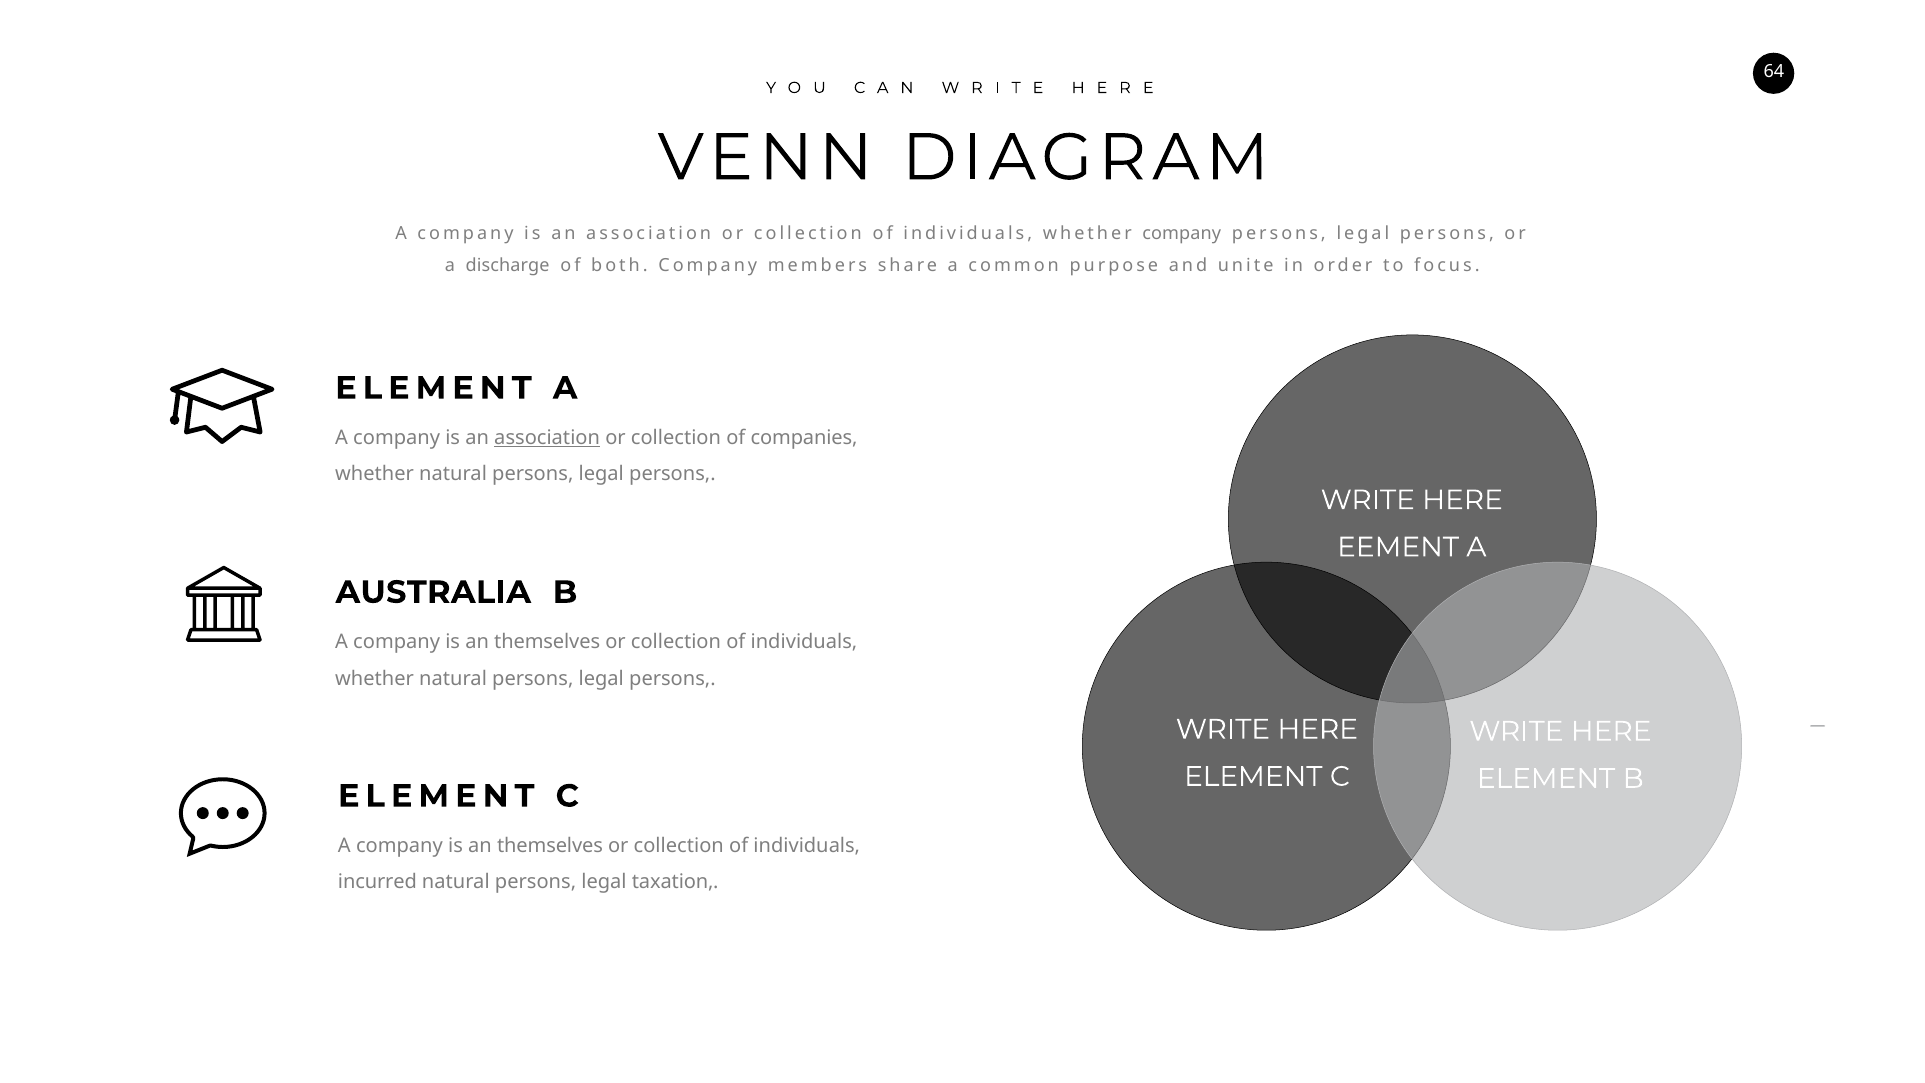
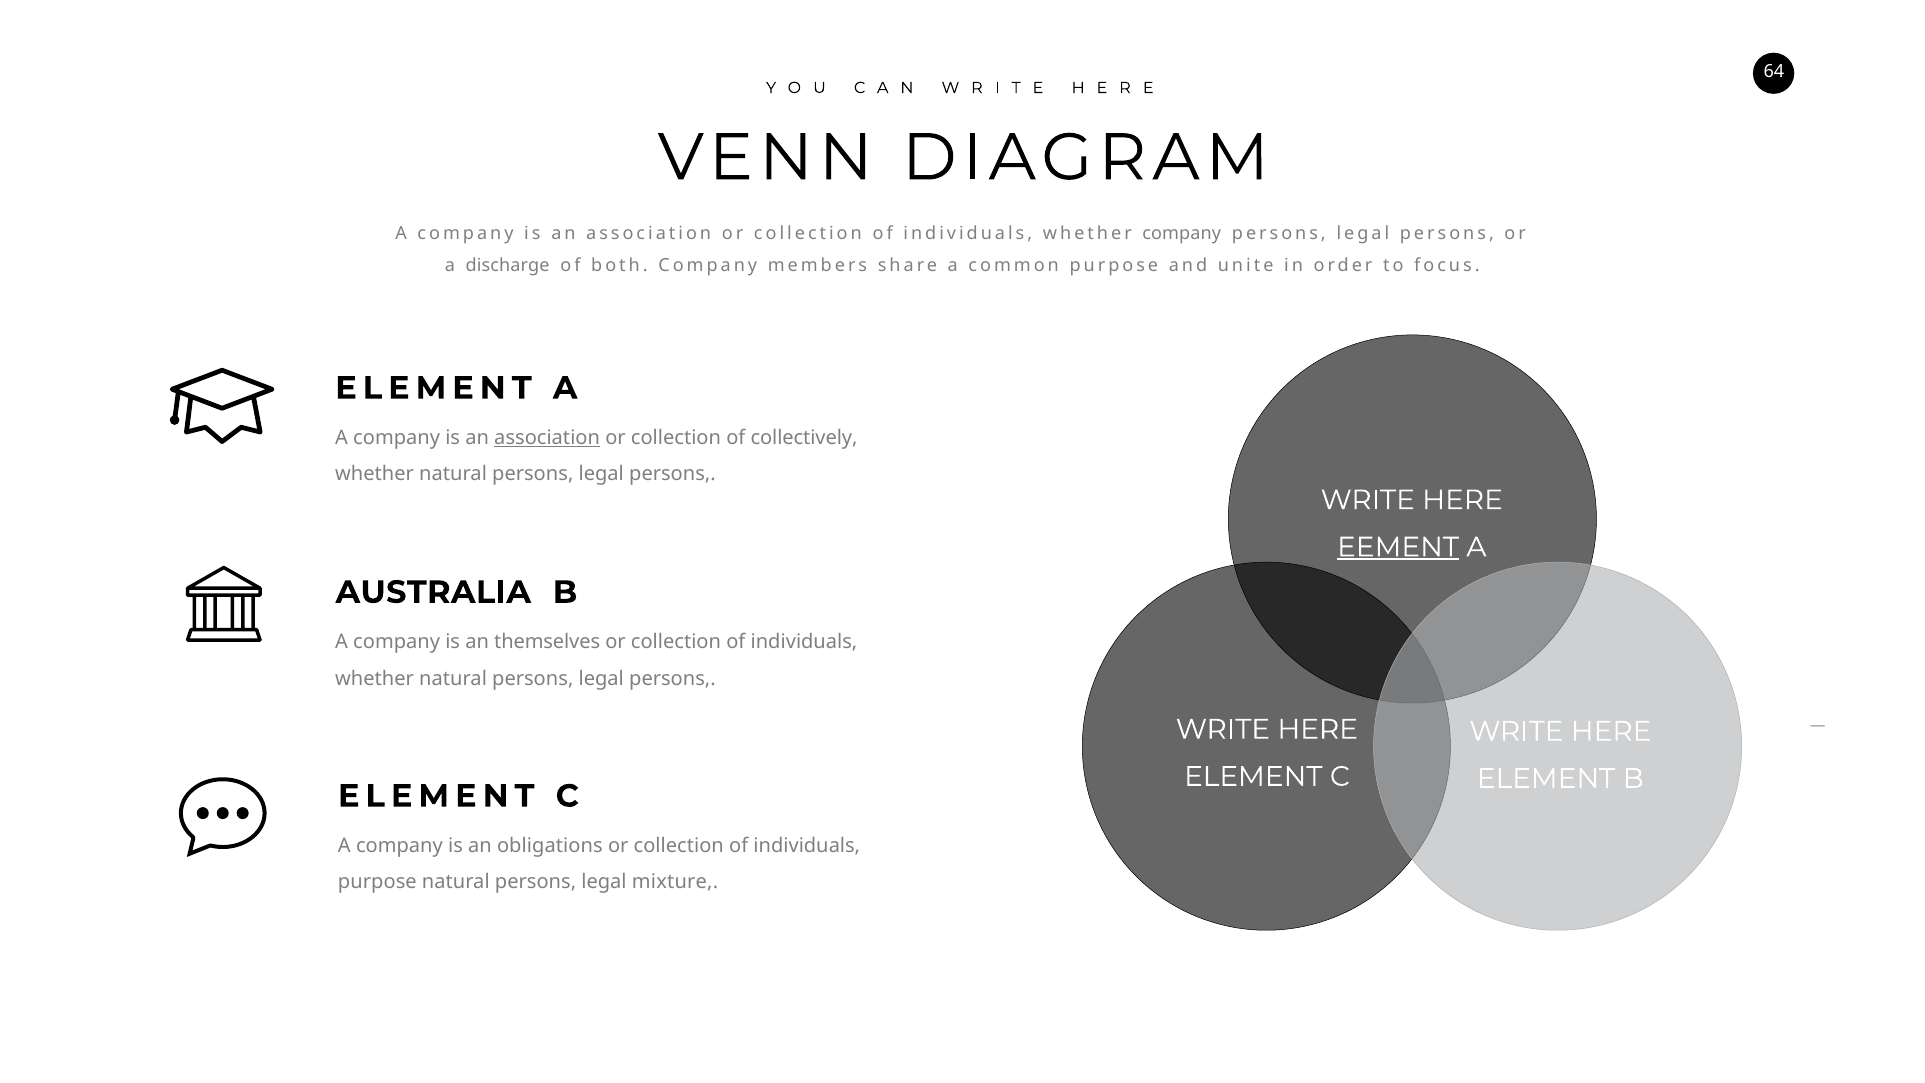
companies: companies -> collectively (804, 438)
EEMENT underline: none -> present (1398, 547)
themselves: themselves -> obligations (550, 846)
incurred: incurred -> purpose (377, 882)
taxation: taxation -> mixture (675, 882)
